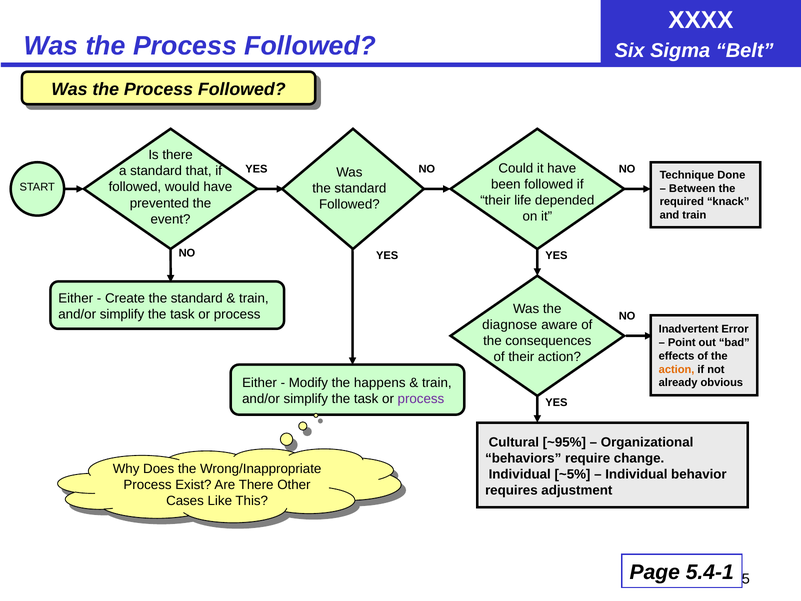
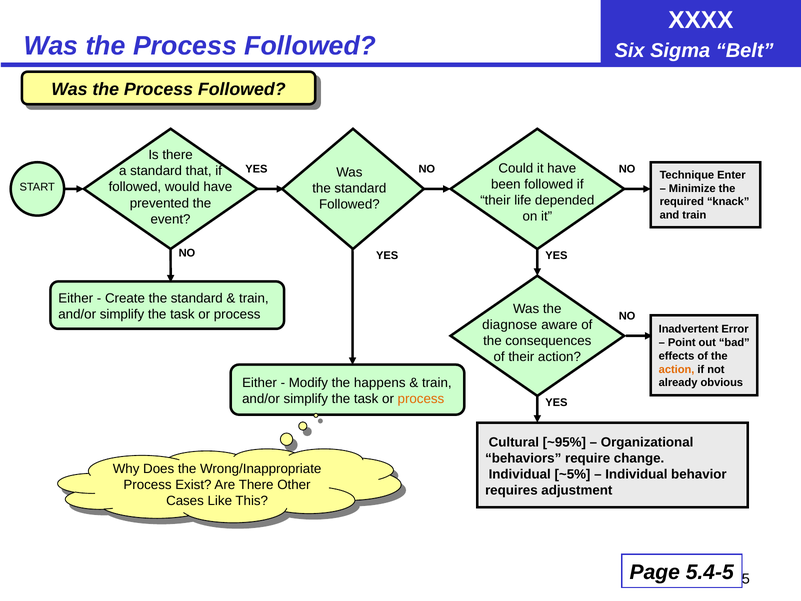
Done: Done -> Enter (731, 175)
Between: Between -> Minimize (692, 188)
process colour: purple -> orange (421, 399)
5.4-1: 5.4-1 -> 5.4-5 (710, 572)
